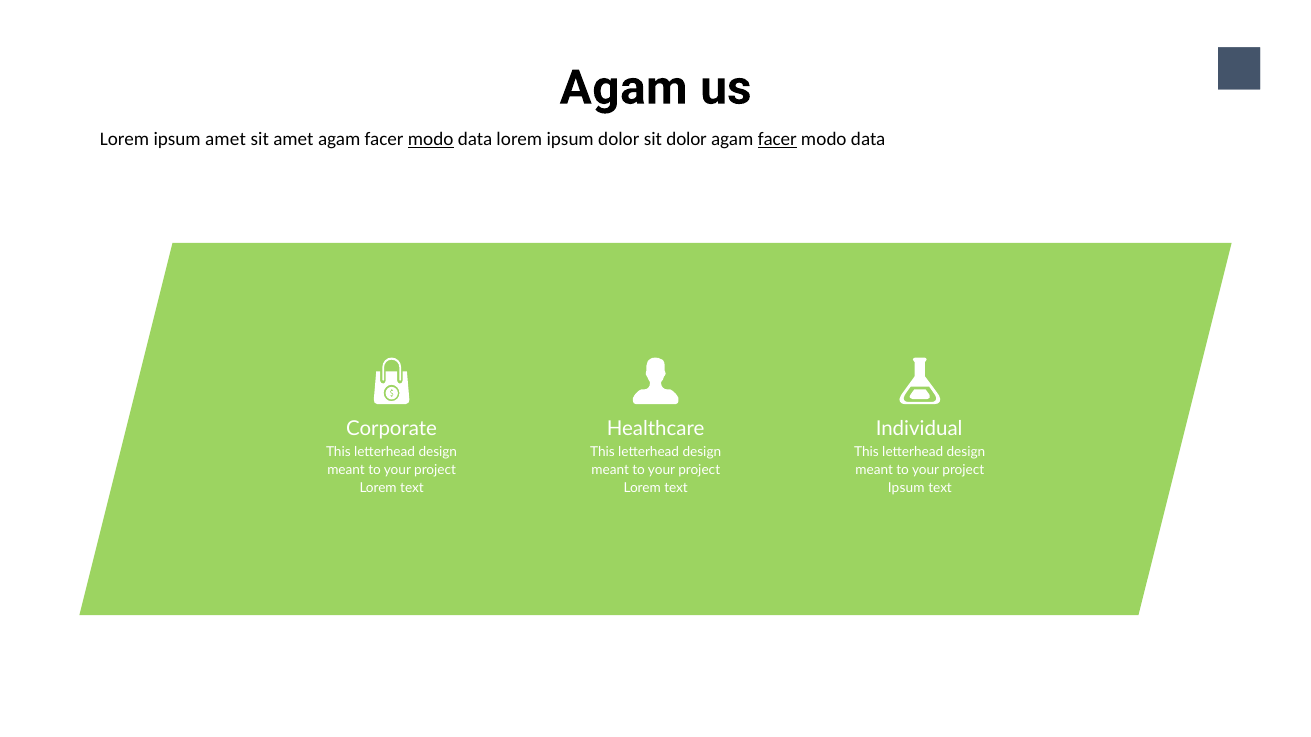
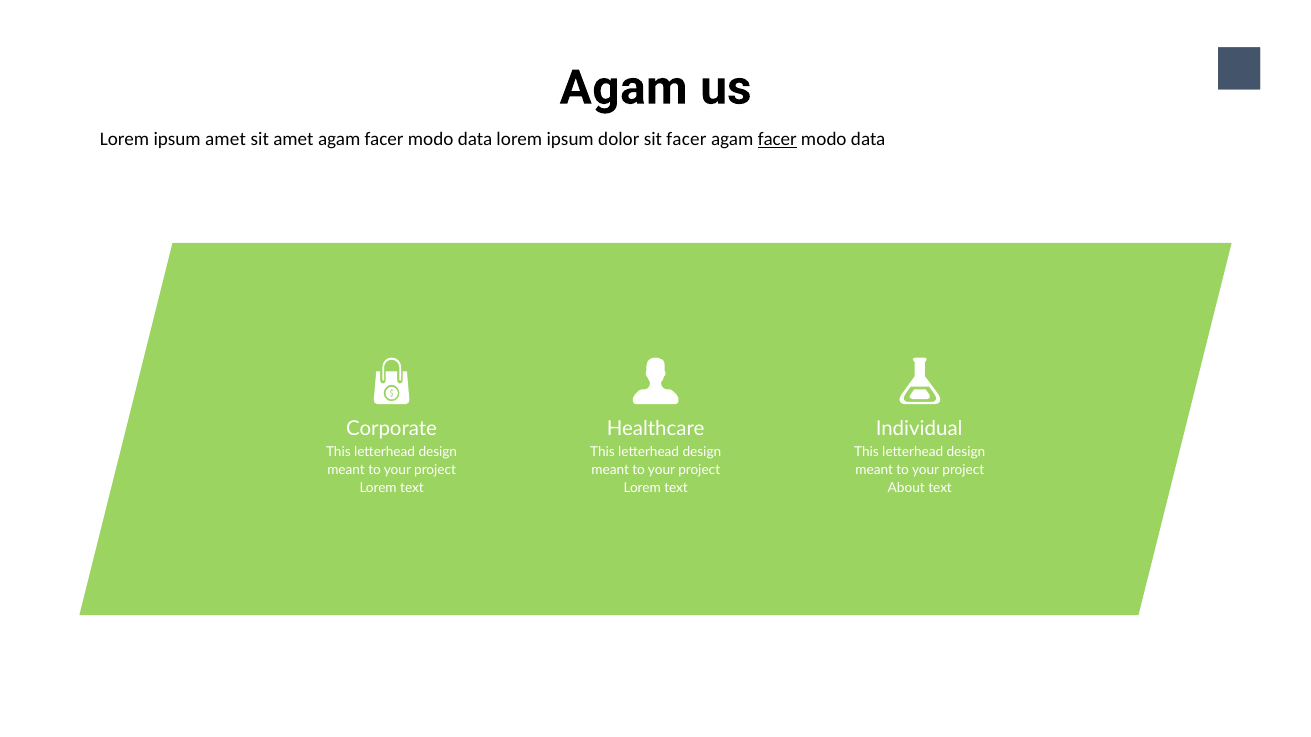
modo underline: present -> none (431, 140)
sit dolor: dolor -> facer (686, 140)
Ipsum: Ipsum -> About (906, 488)
